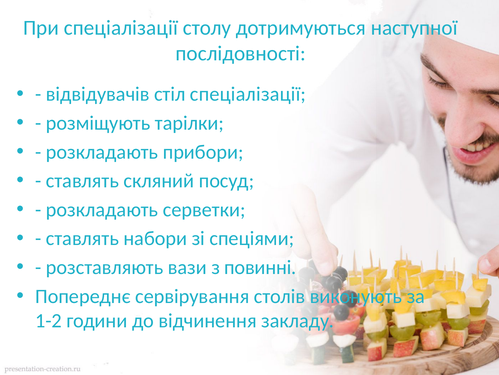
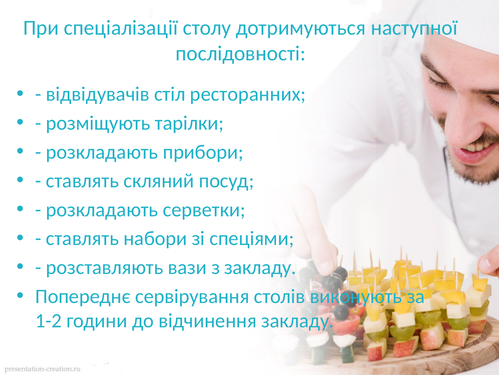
стіл спеціалізації: спеціалізації -> ресторанних (248, 94)
з повинні: повинні -> закладу (260, 267)
